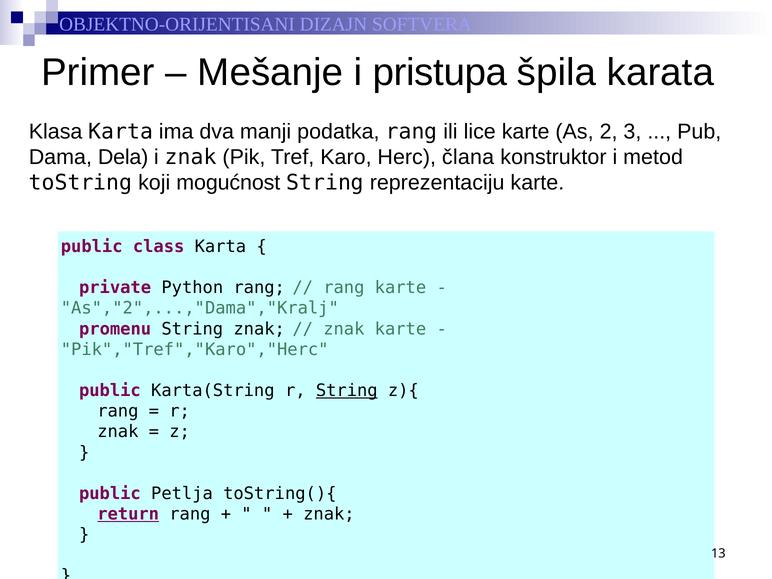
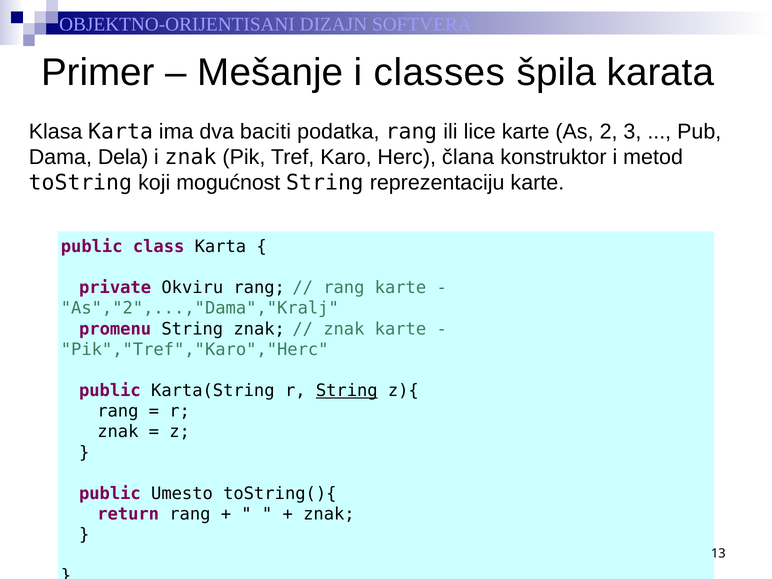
pristupa: pristupa -> classes (440, 72)
manji: manji -> baciti (266, 131)
Python: Python -> Okviru (192, 288)
Petlja: Petlja -> Umesto (182, 494)
return underline: present -> none (128, 514)
